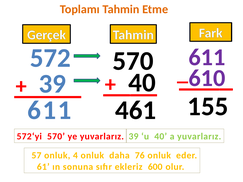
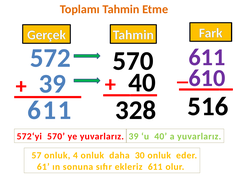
461: 461 -> 328 (136, 110)
155: 155 -> 516 (208, 107)
76: 76 -> 30 (140, 156)
ekleriz 600: 600 -> 611 (155, 167)
